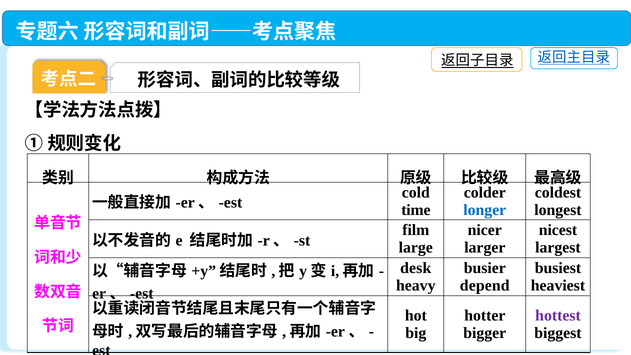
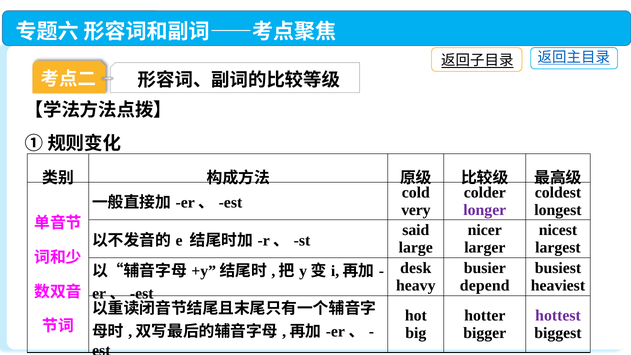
time: time -> very (416, 210)
longer colour: blue -> purple (485, 210)
film: film -> said (416, 230)
